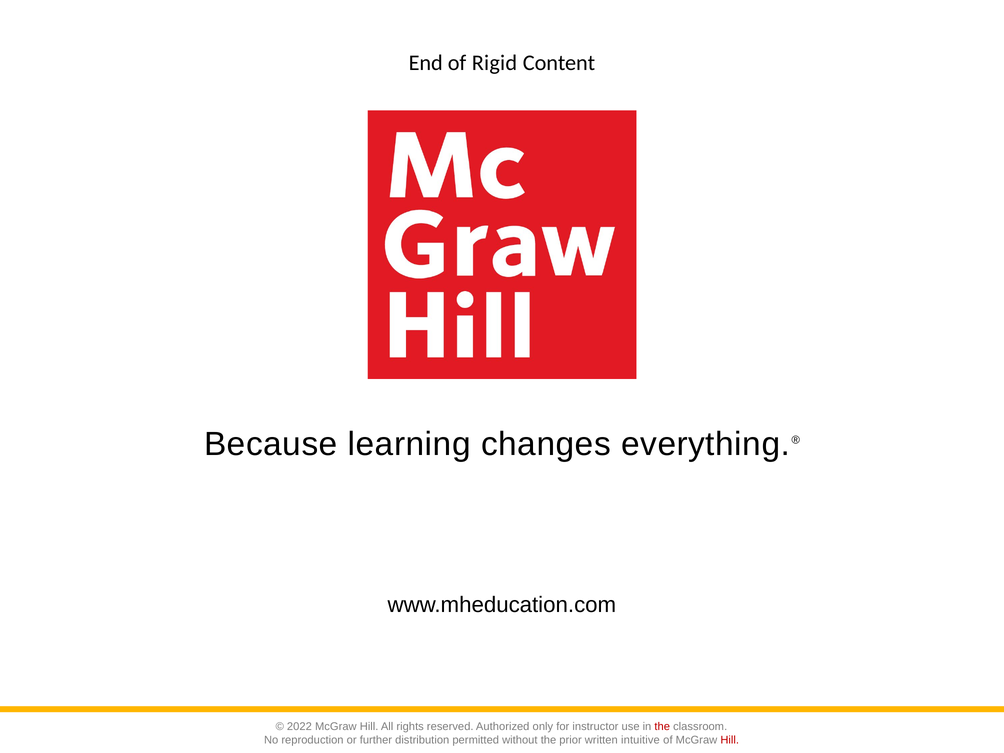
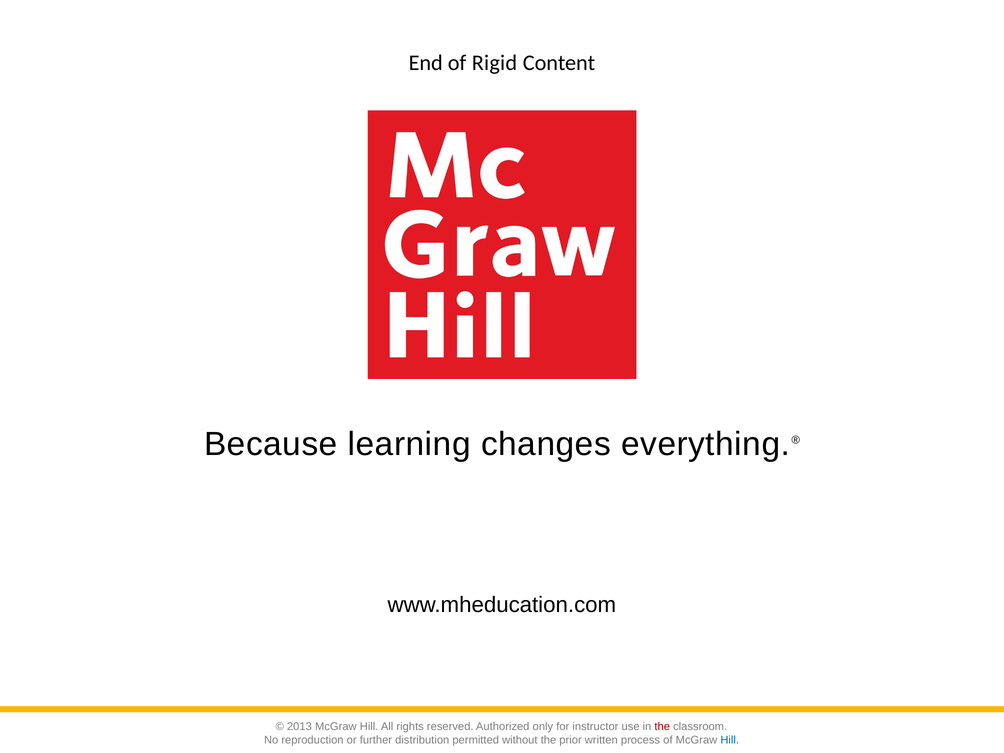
2022: 2022 -> 2013 (299, 727)
intuitive: intuitive -> process (640, 740)
Hill colour: red -> blue (730, 740)
